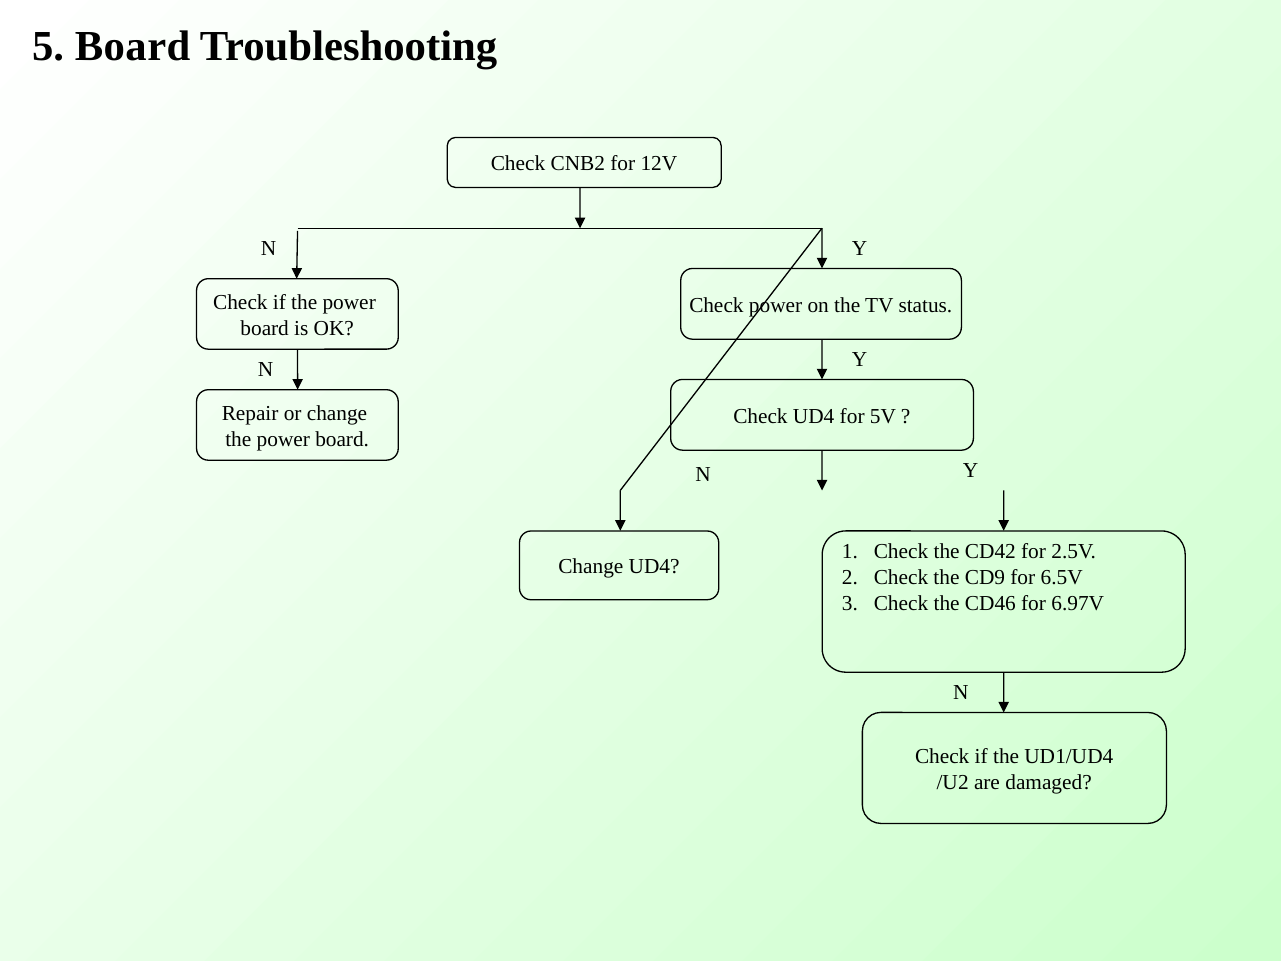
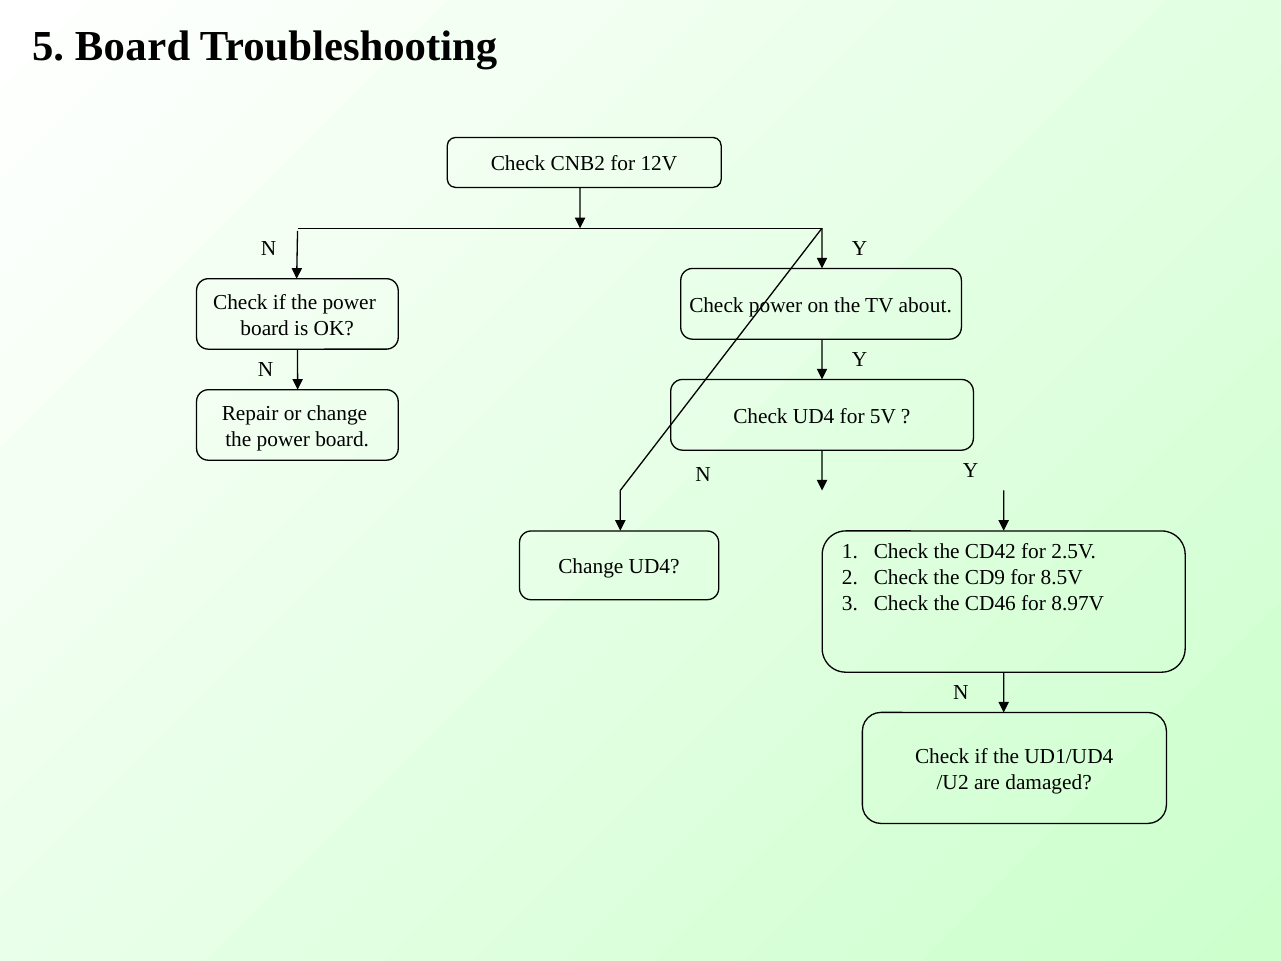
status: status -> about (925, 305)
6.5V: 6.5V -> 8.5V (1062, 577)
6.97V: 6.97V -> 8.97V (1078, 603)
